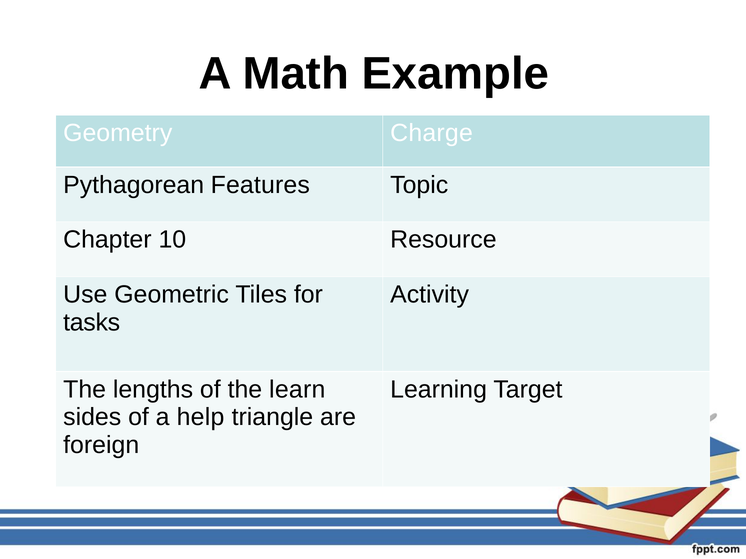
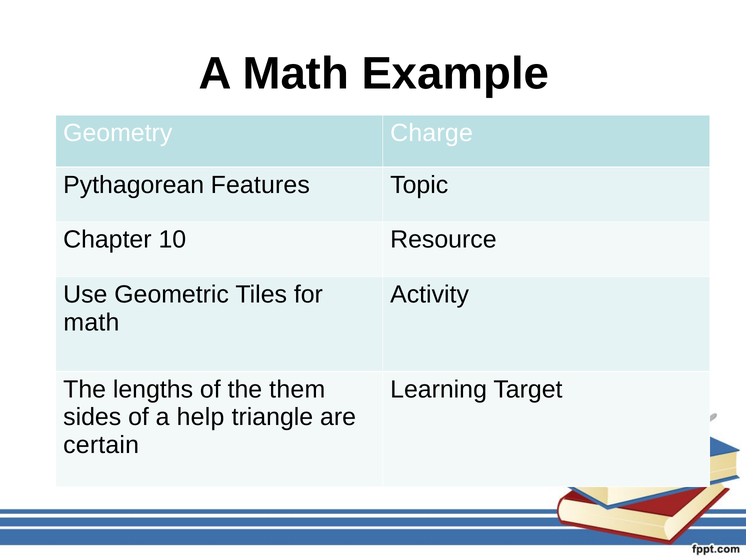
tasks: tasks -> math (91, 323)
learn: learn -> them (297, 390)
foreign: foreign -> certain (101, 445)
